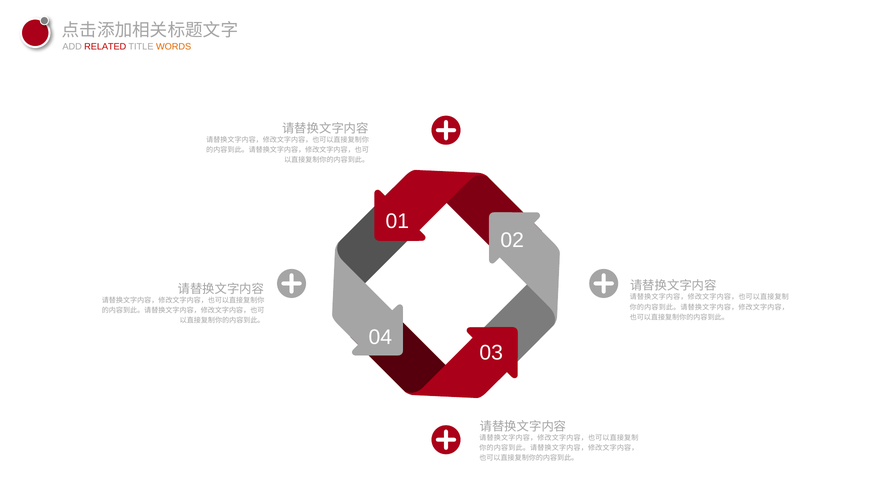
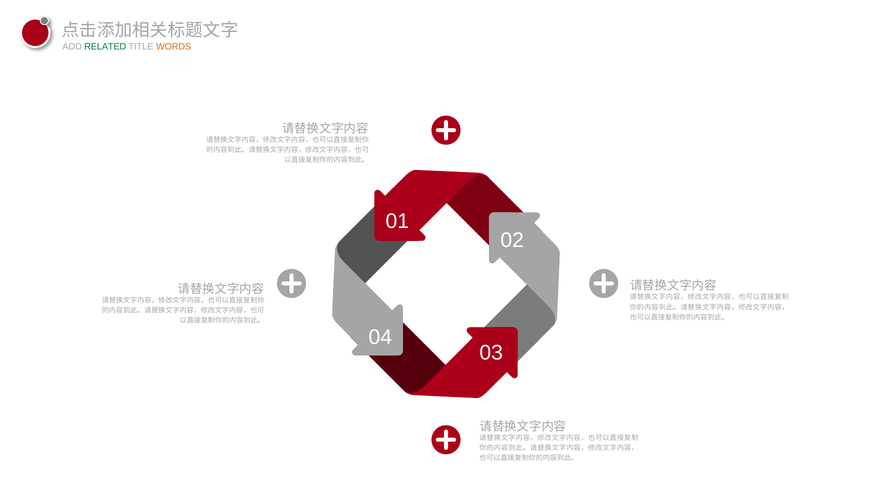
RELATED colour: red -> green (105, 47)
